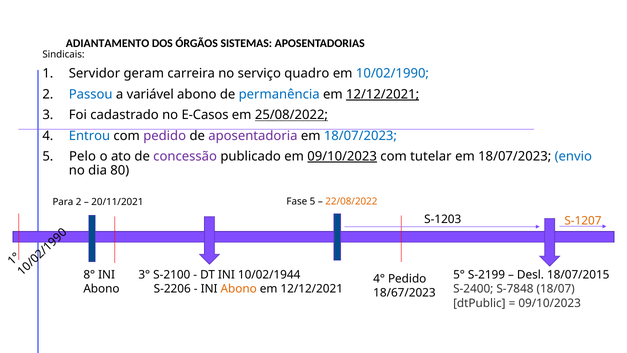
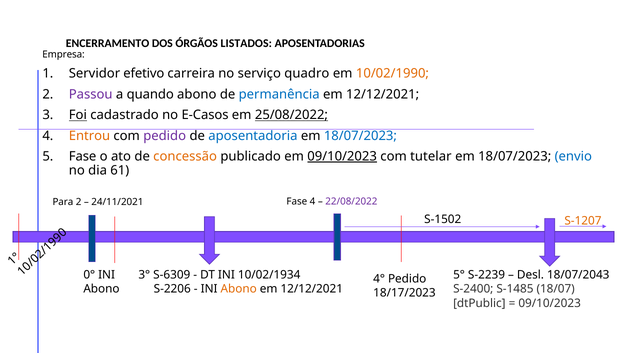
ADIANTAMENTO: ADIANTAMENTO -> ENCERRAMENTO (108, 43)
SISTEMAS: SISTEMAS -> LISTADOS (246, 43)
Sindicais: Sindicais -> Empresa (64, 55)
geram: geram -> efetivo (144, 74)
10/02/1990 colour: blue -> orange (392, 74)
Passou colour: blue -> purple (91, 94)
variável: variável -> quando (150, 94)
12/12/2021 underline: present -> none (383, 94)
Foi underline: none -> present (78, 115)
Entrou colour: blue -> orange (89, 136)
aposentadoria colour: purple -> blue (253, 136)
Pelo: Pelo -> Fase (83, 156)
concessão colour: purple -> orange (185, 156)
80: 80 -> 61 (120, 170)
20/11/2021: 20/11/2021 -> 24/11/2021 (117, 202)
Fase 5: 5 -> 4 (313, 201)
22/08/2022 colour: orange -> purple (351, 201)
S-1203: S-1203 -> S-1502 (443, 219)
S-2100: S-2100 -> S-6309 (172, 275)
10/02/1944: 10/02/1944 -> 10/02/1934 (269, 275)
8°: 8° -> 0° (89, 275)
S-2199: S-2199 -> S-2239 (486, 275)
18/07/2015: 18/07/2015 -> 18/07/2043 (578, 275)
S-7848: S-7848 -> S-1485 (515, 289)
18/67/2023: 18/67/2023 -> 18/17/2023 (404, 293)
